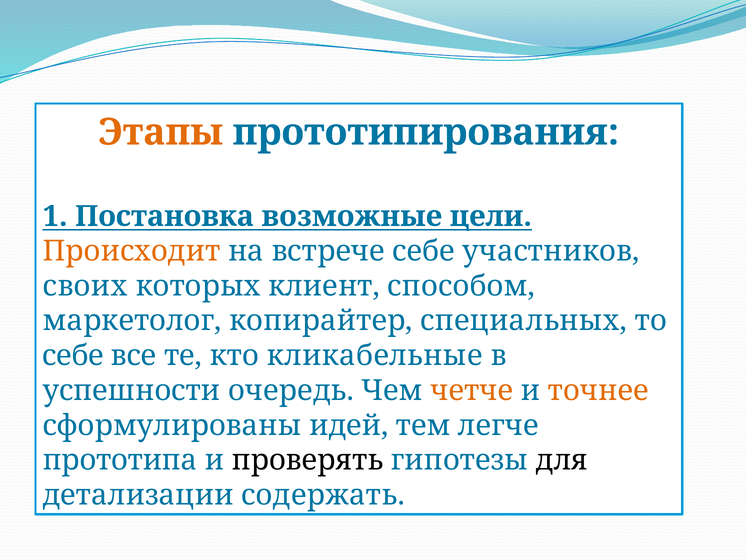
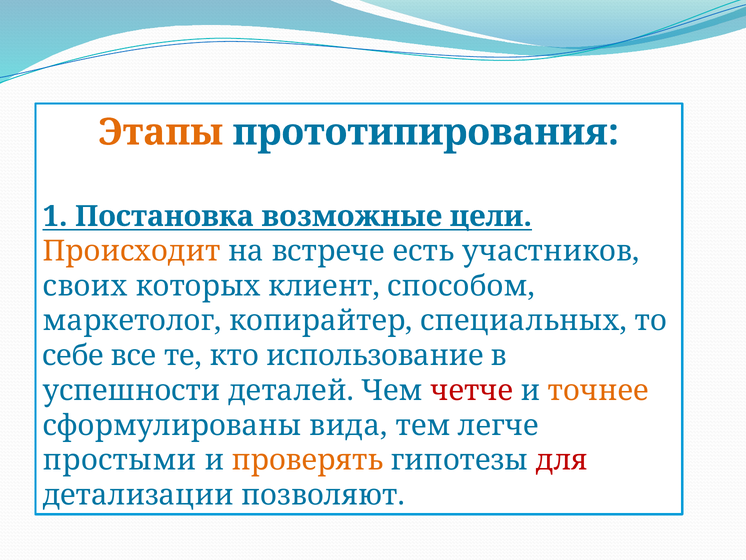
встрече себе: себе -> есть (423, 251)
кликабельные: кликабельные -> использование (375, 355)
очередь: очередь -> деталей (291, 390)
четче colour: orange -> red (472, 390)
идей: идей -> вида (349, 425)
прототипа: прототипа -> простыми (120, 460)
проверять colour: black -> orange (307, 460)
для colour: black -> red (562, 460)
содержать: содержать -> позволяют (323, 495)
